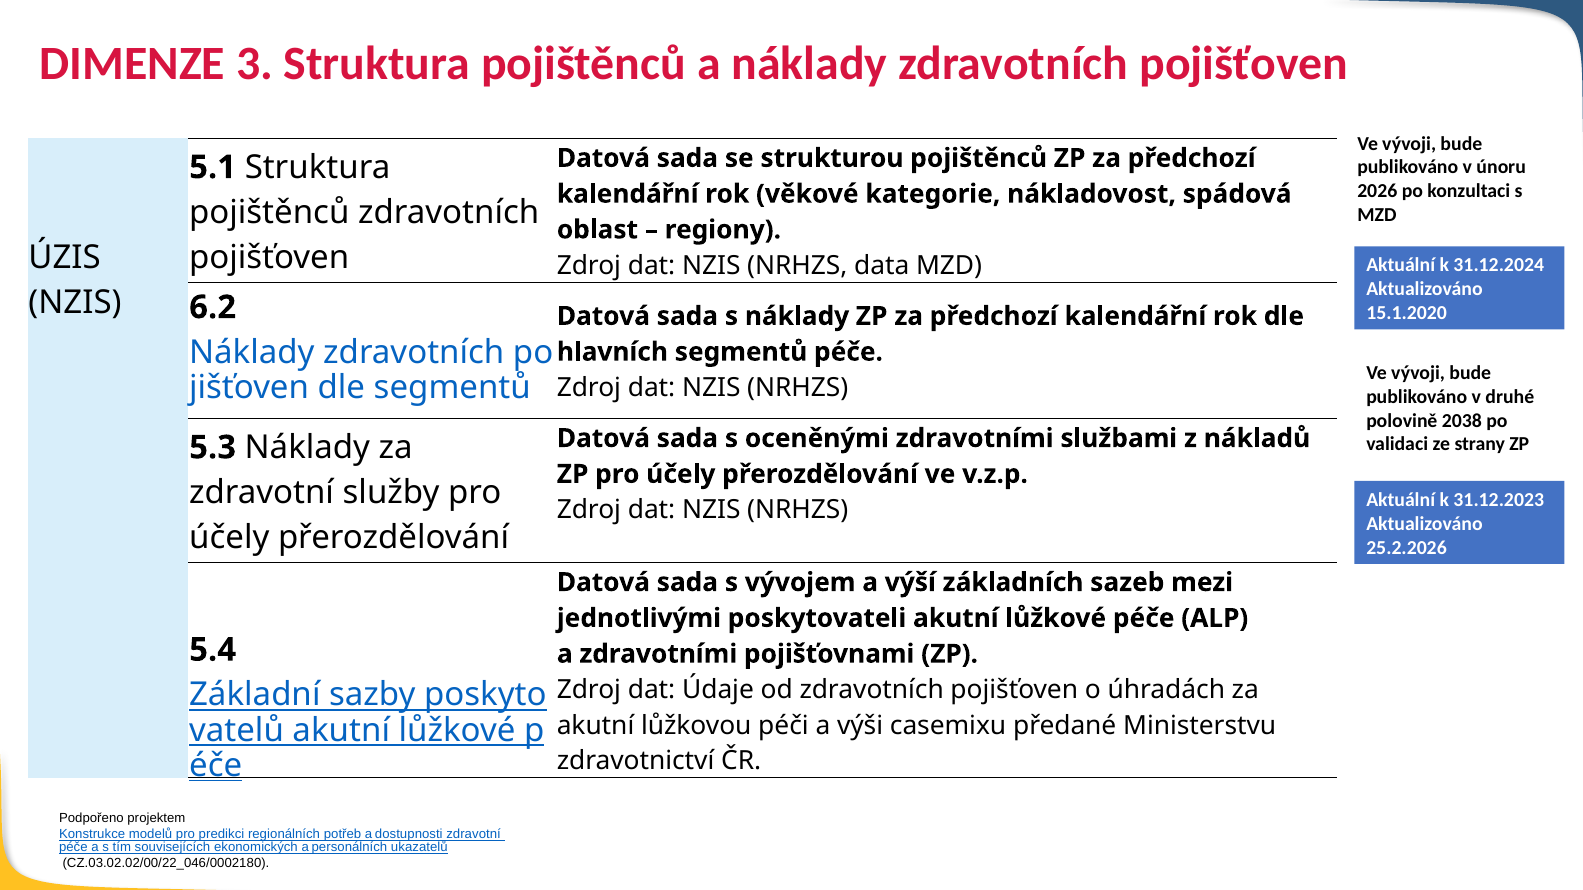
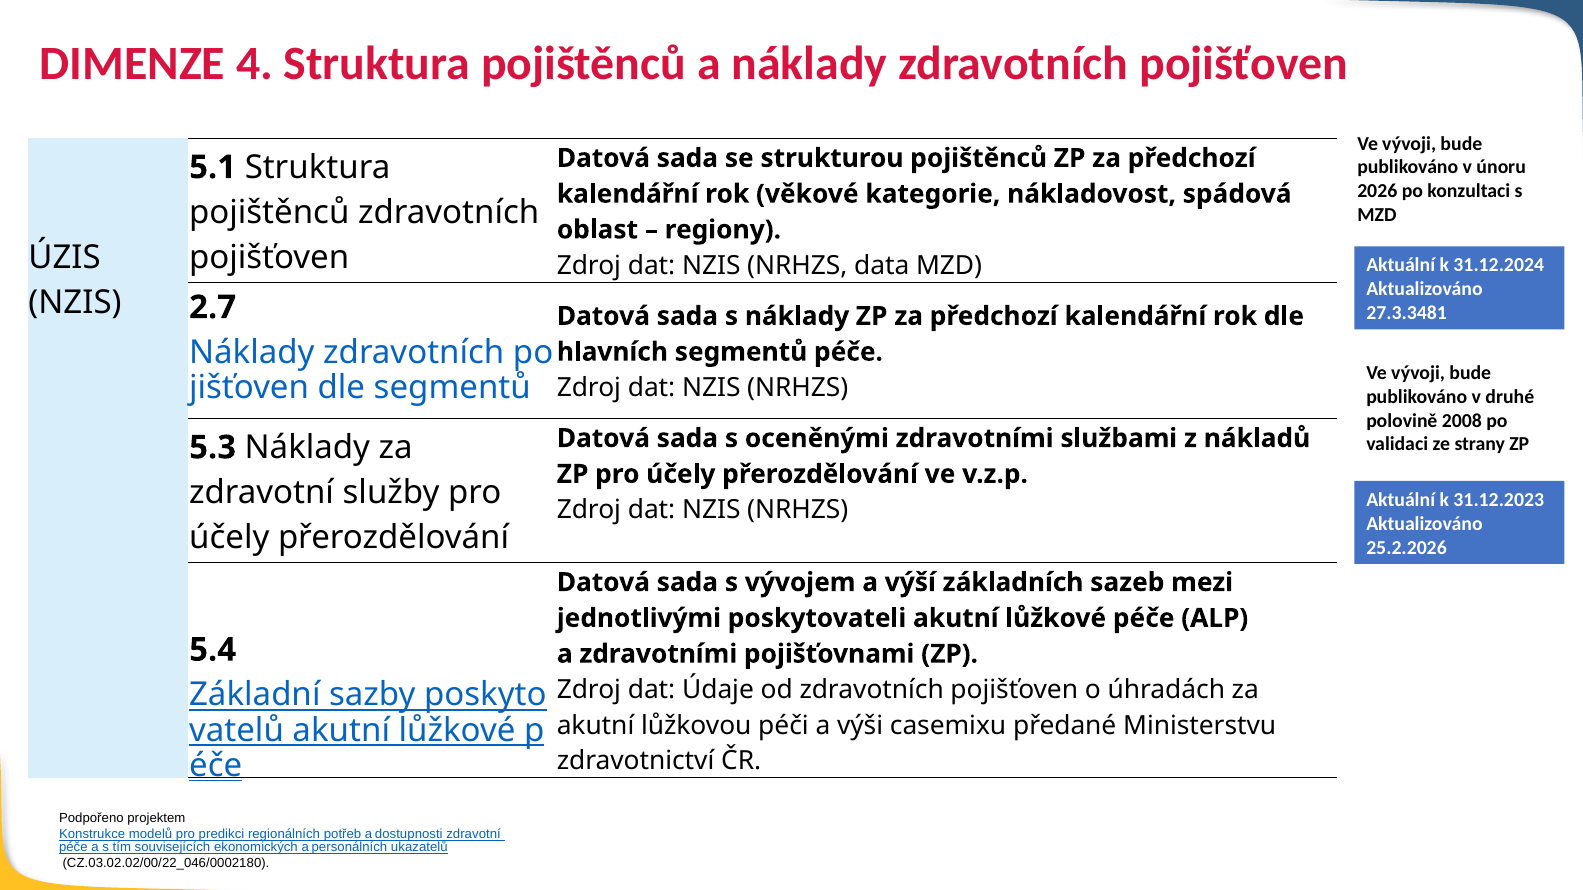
3: 3 -> 4 (255, 64)
6.2: 6.2 -> 2.7 (213, 307)
15.1.2020: 15.1.2020 -> 27.3.3481 (1407, 313)
2038: 2038 -> 2008 (1462, 421)
